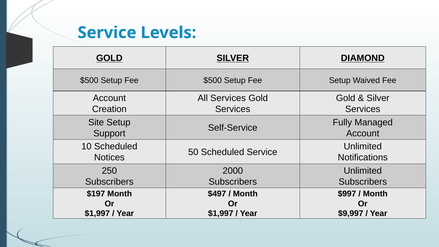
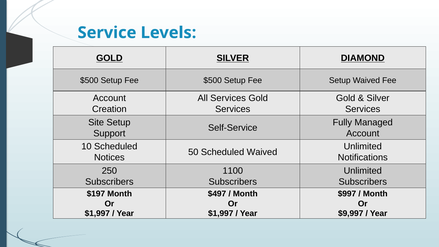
Scheduled Service: Service -> Waived (262, 152)
2000: 2000 -> 1100 (233, 171)
